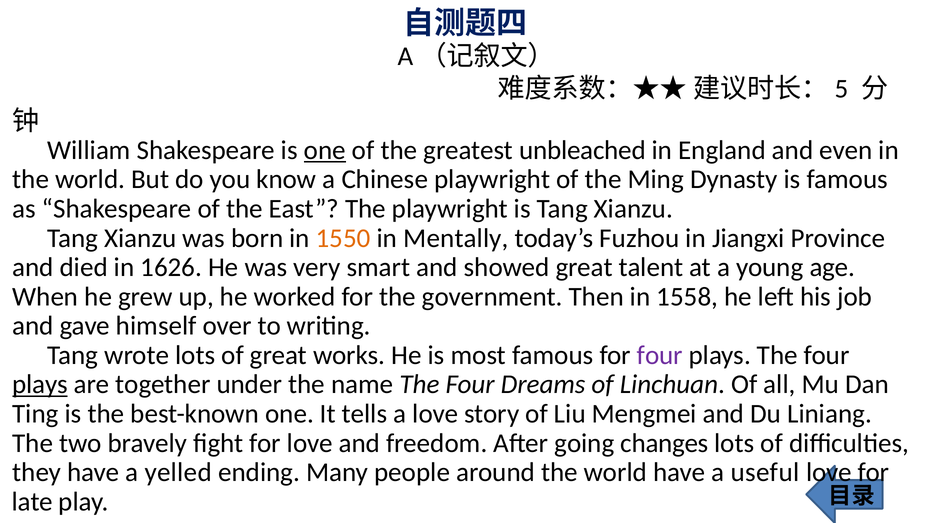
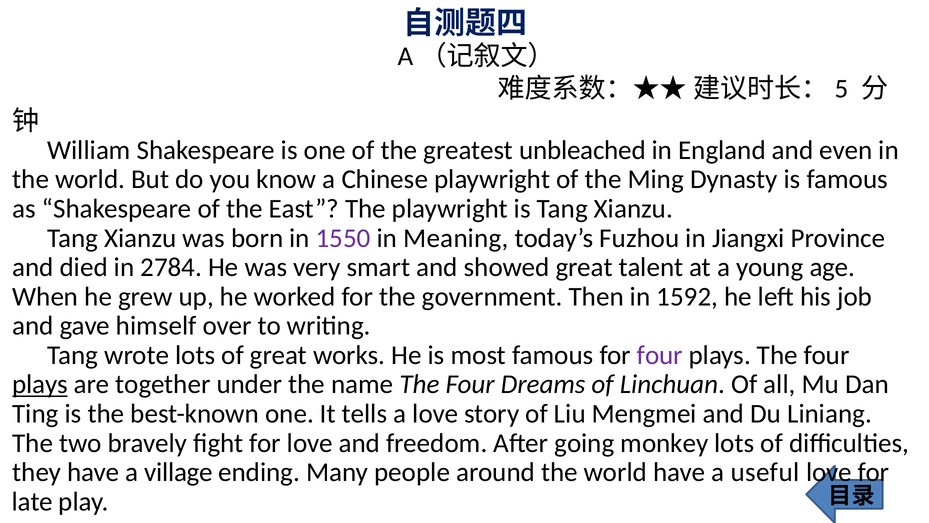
one underline: present -> none (325, 150)
1550 colour: orange -> purple (343, 238)
Mentally: Mentally -> Meaning (456, 238)
1626: 1626 -> 2784 (171, 267)
1558: 1558 -> 1592 (687, 296)
changes: changes -> monkey (664, 443)
yelled: yelled -> village (178, 472)
